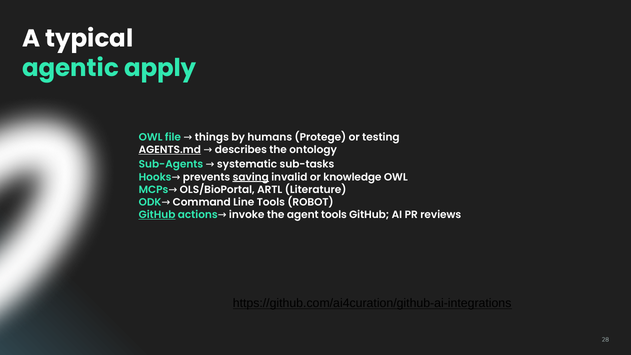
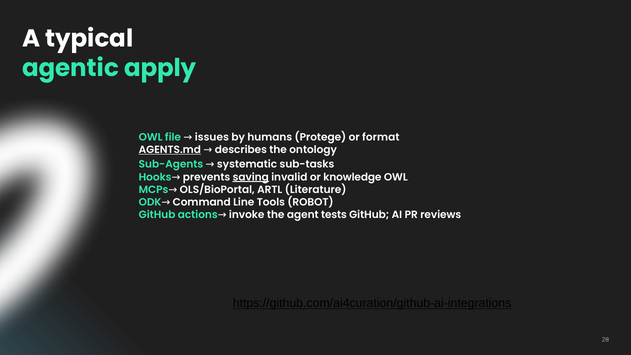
things: things -> issues (212, 137)
testing: testing -> format (381, 137)
GitHub underline: present -> none (157, 215)
agent tools: tools -> tests (334, 215)
